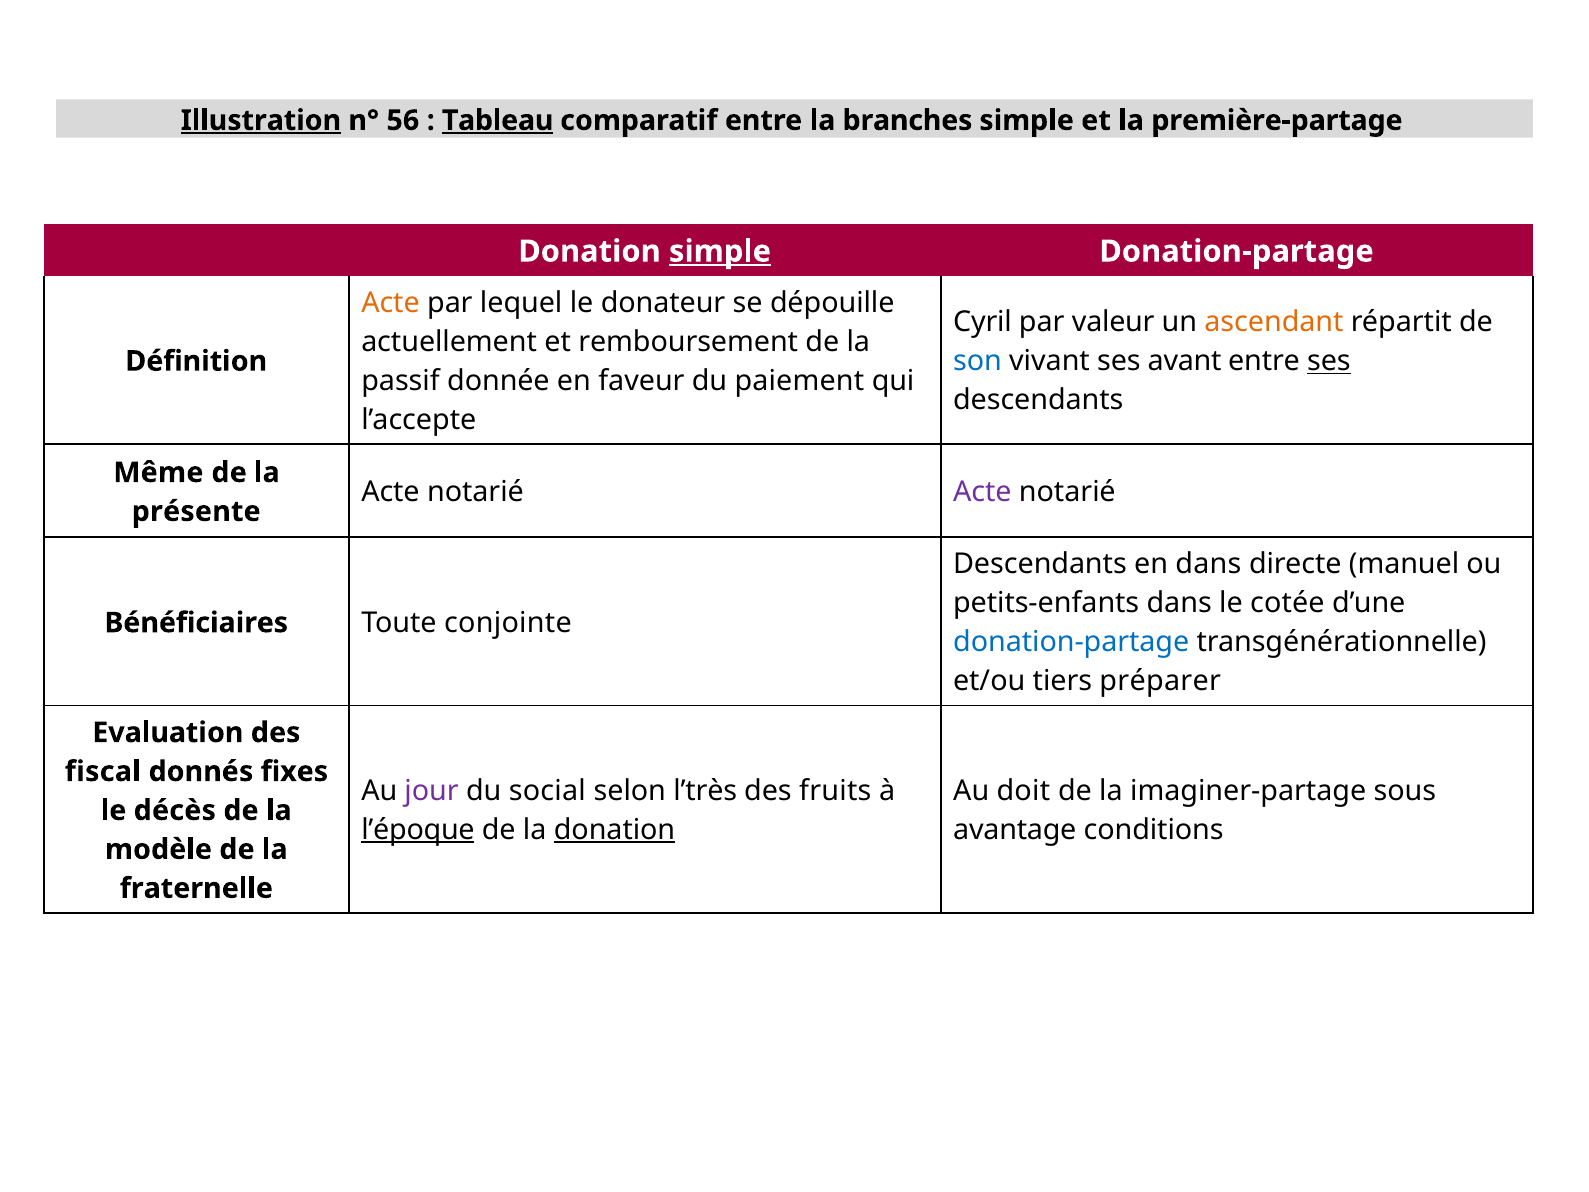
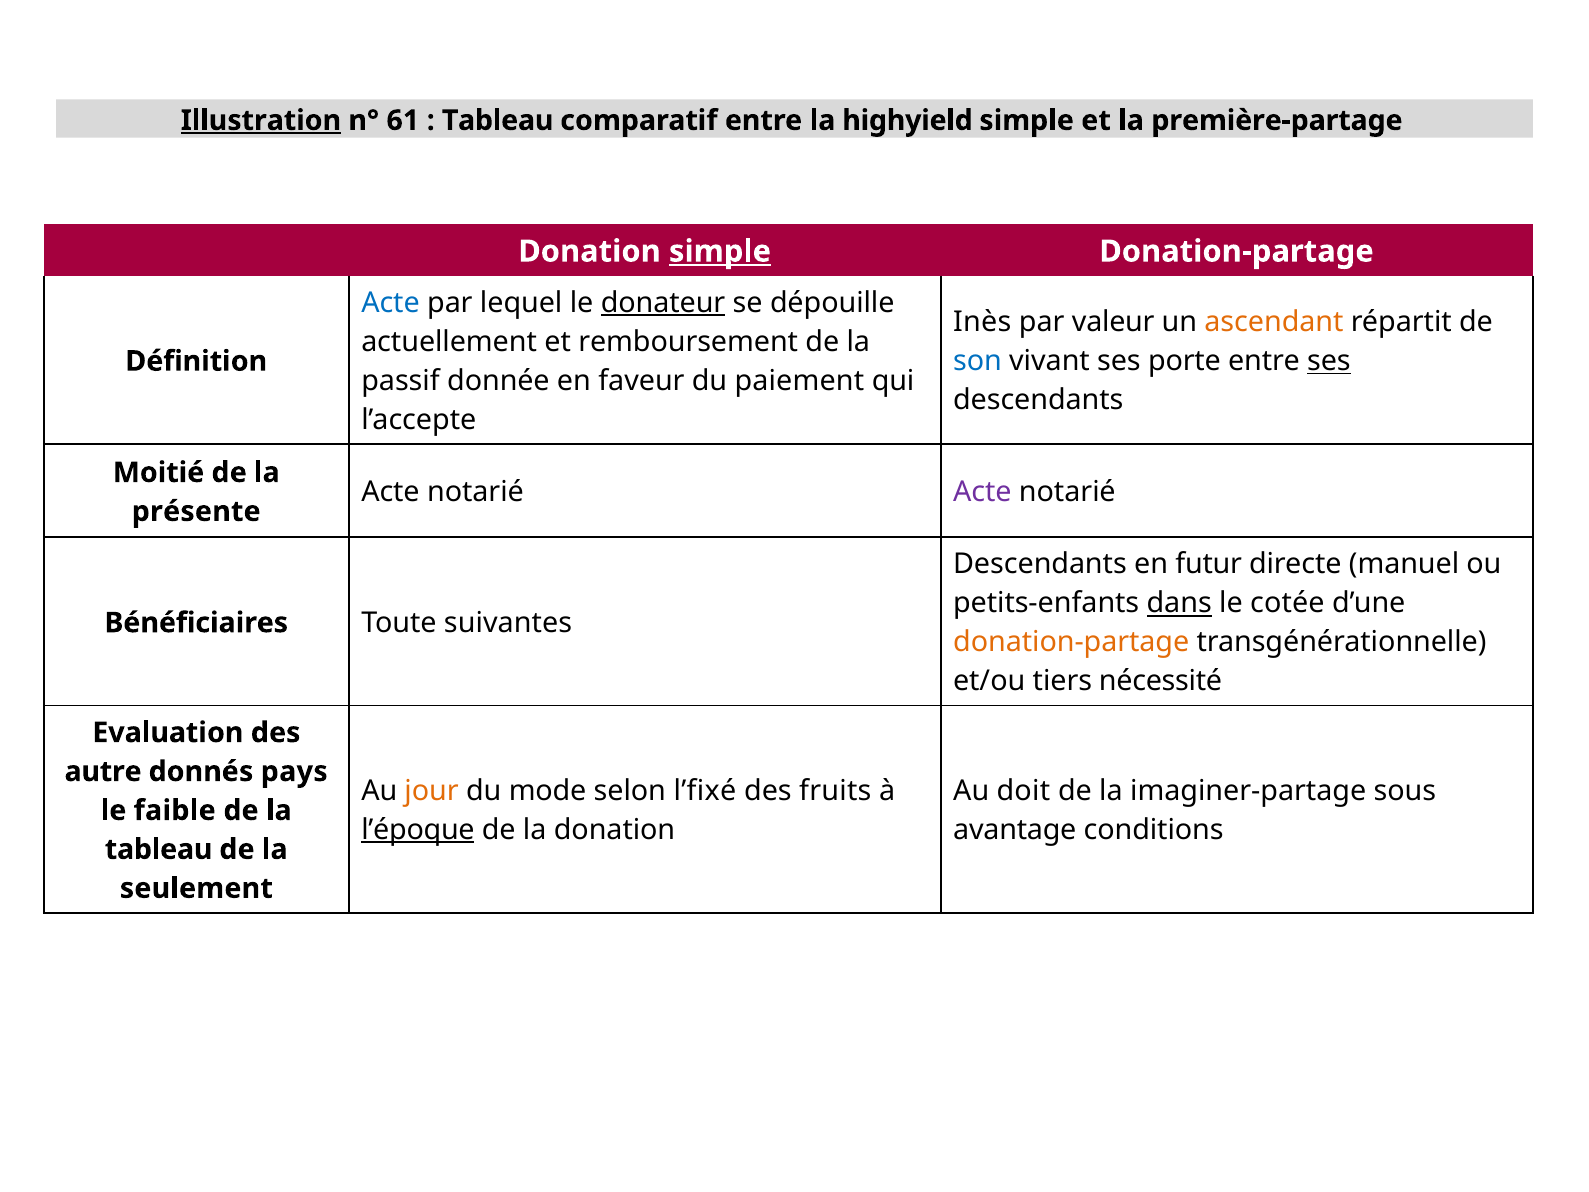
56: 56 -> 61 (403, 120)
Tableau underline: present -> none (498, 120)
branches: branches -> highyield (907, 120)
Acte colour: orange -> blue (390, 303)
donateur underline: none -> present (663, 303)
Cyril: Cyril -> Inès (982, 322)
avant: avant -> porte (1185, 361)
Même: Même -> Moitié (159, 472)
en dans: dans -> futur (1209, 564)
dans underline: none -> present (1179, 603)
conjointe: conjointe -> suivantes (508, 623)
donation-partage colour: blue -> orange (1071, 642)
préparer: préparer -> nécessité (1160, 681)
fiscal: fiscal -> autre (103, 771)
fixes: fixes -> pays (294, 771)
jour colour: purple -> orange (432, 791)
social: social -> mode (548, 791)
l’très: l’très -> l’fixé (705, 791)
décès: décès -> faible (175, 810)
donation underline: present -> none (615, 830)
modèle: modèle -> tableau (159, 849)
fraternelle: fraternelle -> seulement (196, 888)
